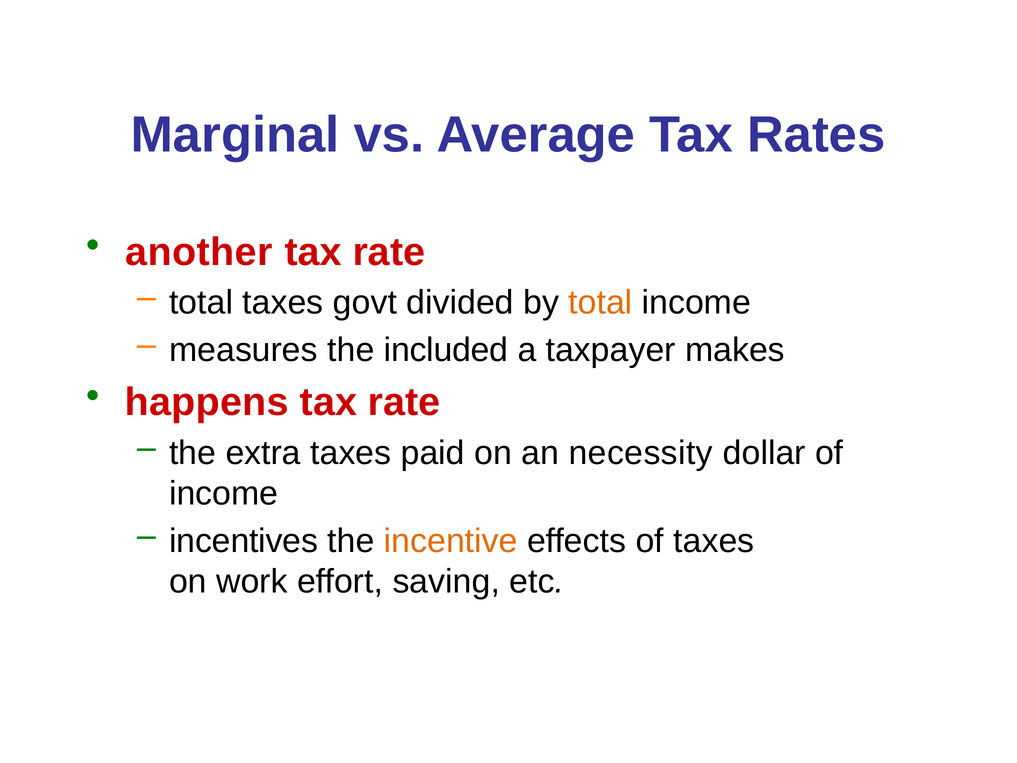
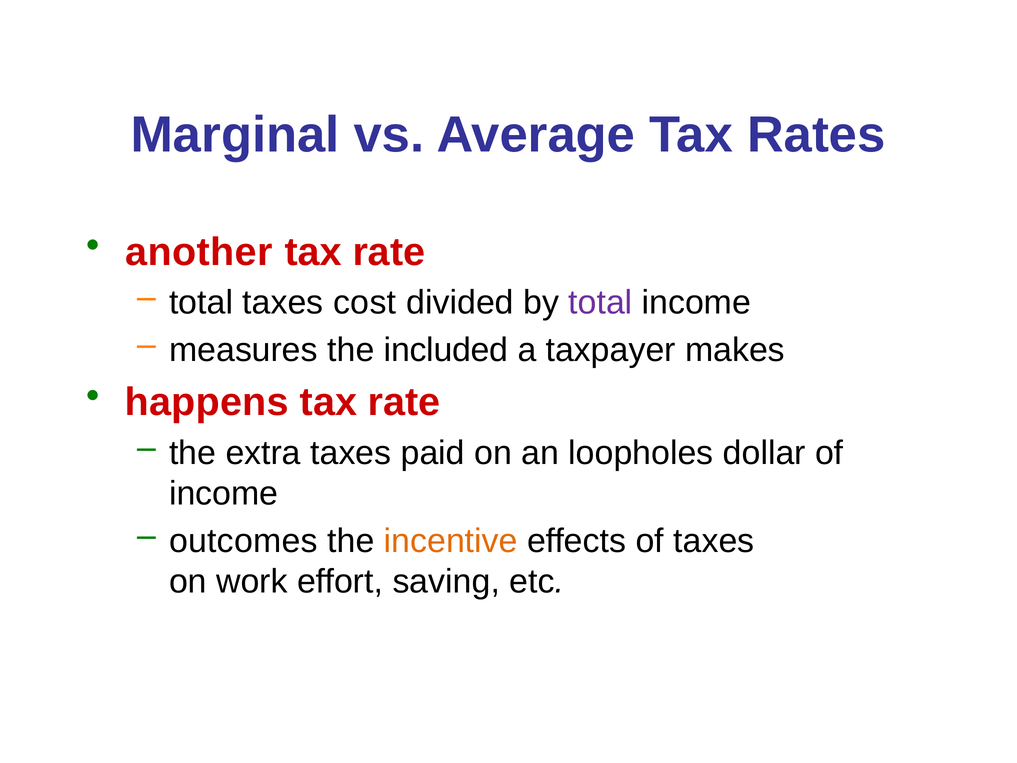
govt: govt -> cost (365, 302)
total colour: orange -> purple (600, 302)
necessity: necessity -> loopholes (641, 453)
incentives: incentives -> outcomes (243, 541)
